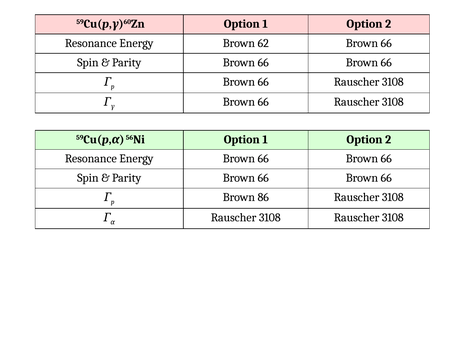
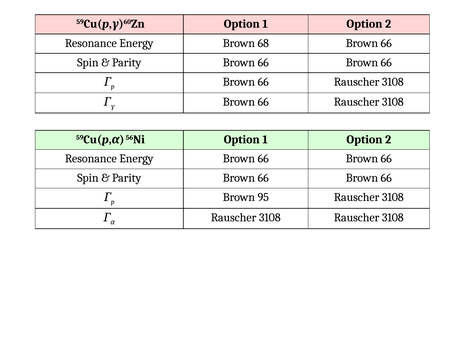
62: 62 -> 68 (263, 43)
86: 86 -> 95 (263, 197)
